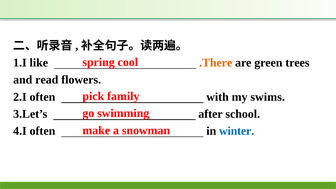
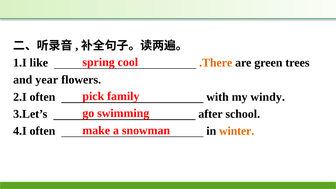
read: read -> year (47, 80)
swims: swims -> windy (268, 97)
winter colour: blue -> orange (237, 131)
